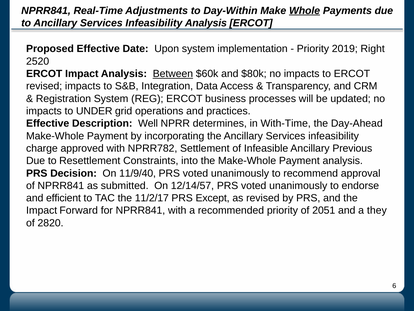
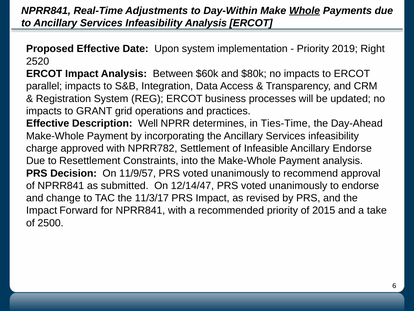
Between underline: present -> none (173, 74)
revised: revised -> parallel (44, 86)
UNDER: UNDER -> GRANT (94, 111)
With-Time: With-Time -> Ties-Time (286, 123)
Ancillary Previous: Previous -> Endorse (352, 148)
11/9/40: 11/9/40 -> 11/9/57 (138, 173)
12/14/57: 12/14/57 -> 12/14/47 (192, 185)
efficient: efficient -> change (63, 198)
11/2/17: 11/2/17 -> 11/3/17 (152, 198)
PRS Except: Except -> Impact (213, 198)
2051: 2051 -> 2015 (324, 210)
they: they -> take (377, 210)
2820: 2820 -> 2500 (51, 223)
